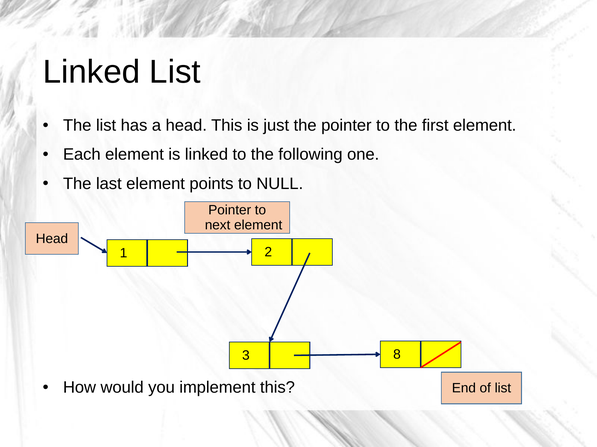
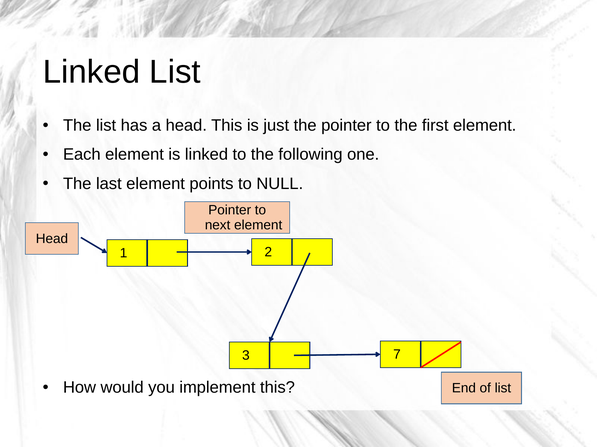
8: 8 -> 7 (397, 355)
